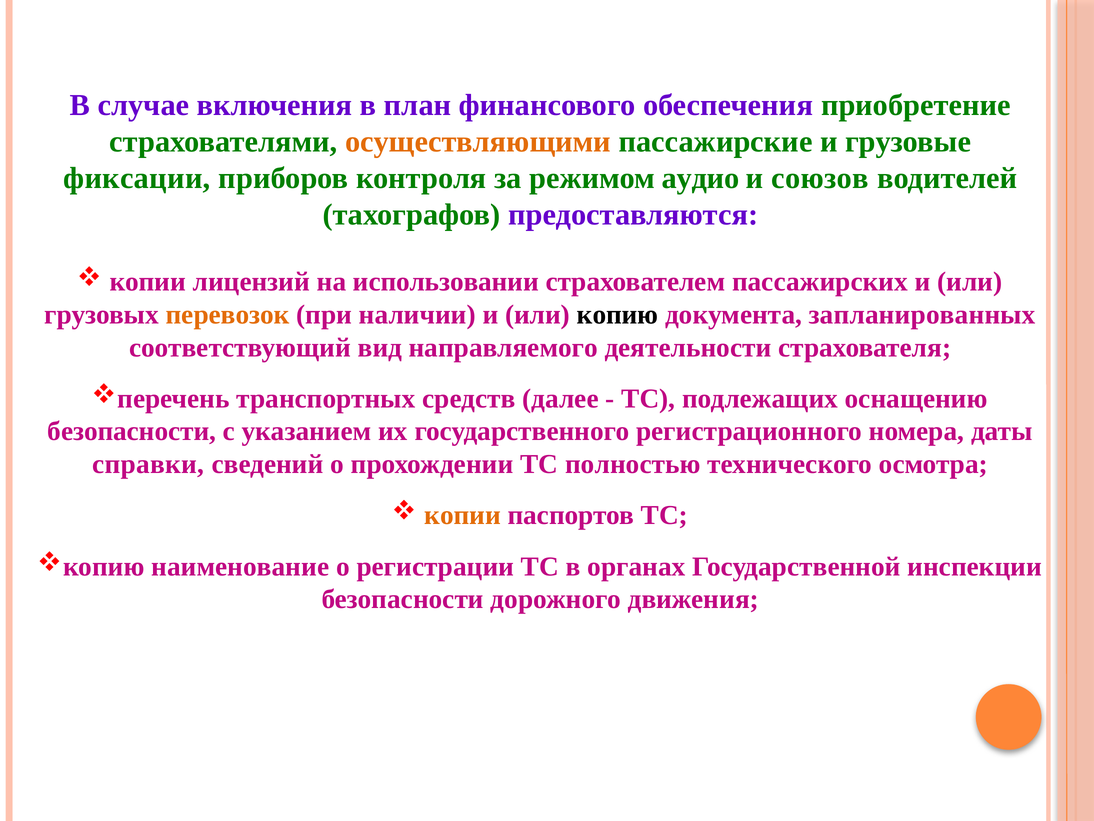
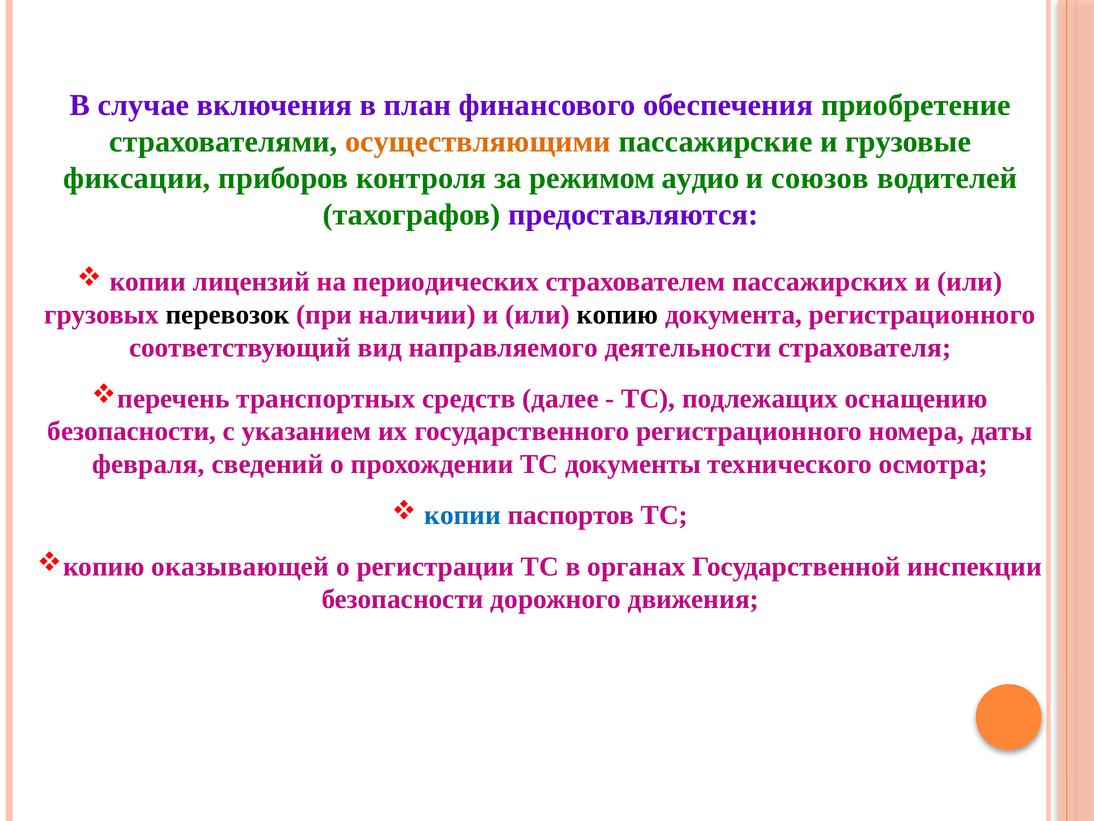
использовании: использовании -> периодических (446, 282)
перевозок colour: orange -> black (228, 314)
документа запланированных: запланированных -> регистрационного (922, 314)
справки: справки -> февраля (148, 464)
полностью: полностью -> документы (633, 464)
копии colour: orange -> blue (463, 515)
наименование: наименование -> оказывающей (240, 566)
